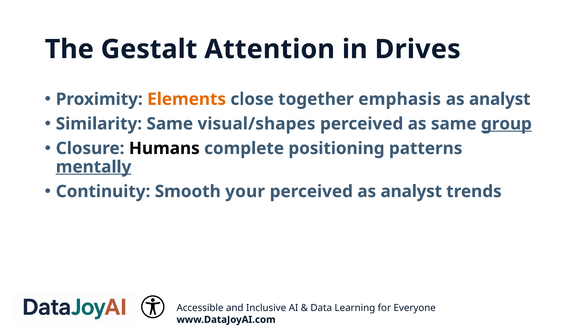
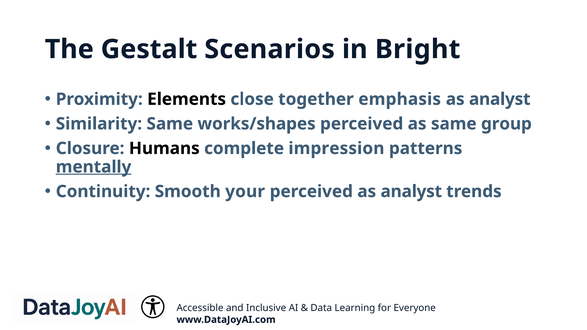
Attention: Attention -> Scenarios (270, 49)
Drives: Drives -> Bright (418, 49)
Elements colour: orange -> black (187, 99)
visual/shapes: visual/shapes -> works/shapes (257, 124)
group underline: present -> none (506, 124)
positioning: positioning -> impression (336, 148)
